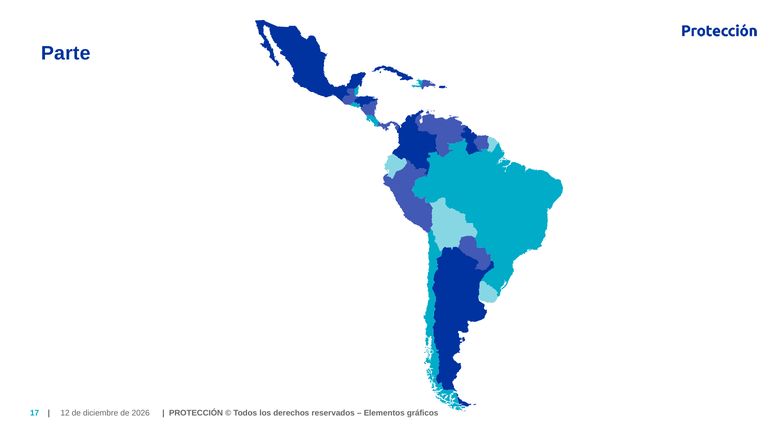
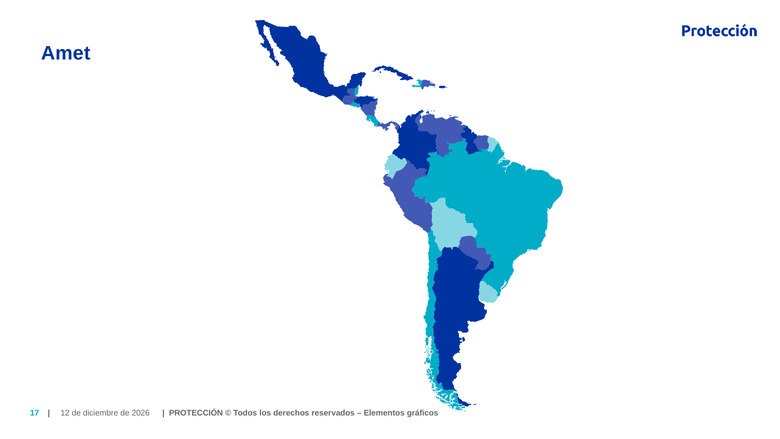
Parte: Parte -> Amet (66, 53)
